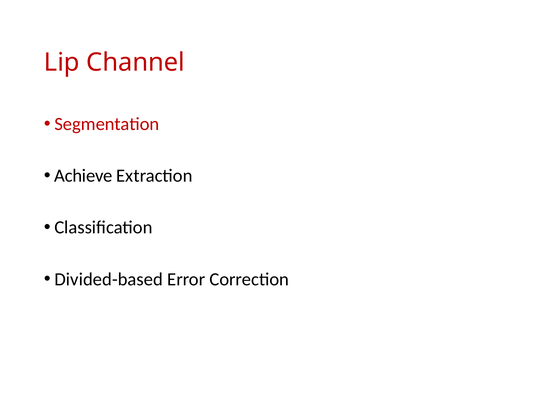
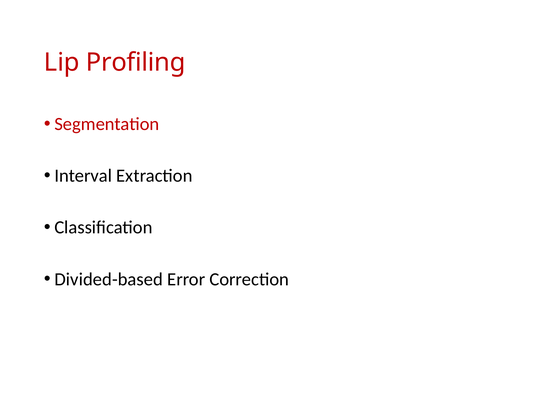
Channel: Channel -> Profiling (136, 63)
Achieve: Achieve -> Interval (83, 176)
